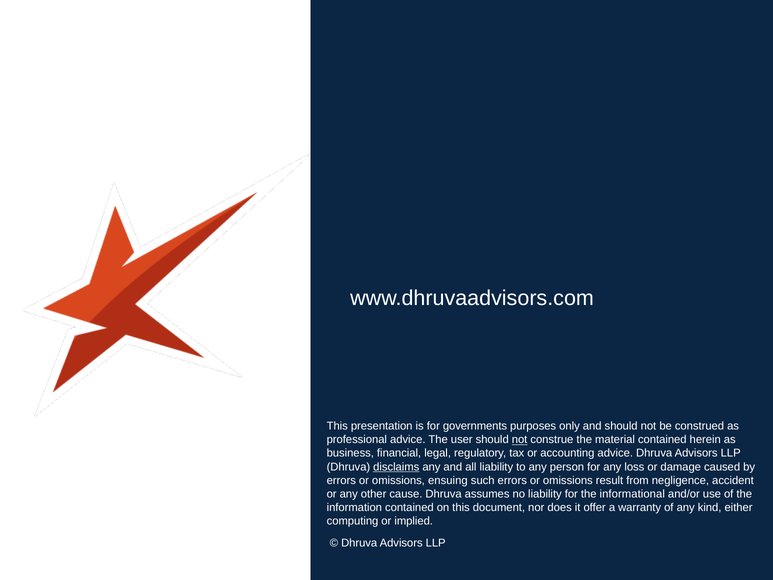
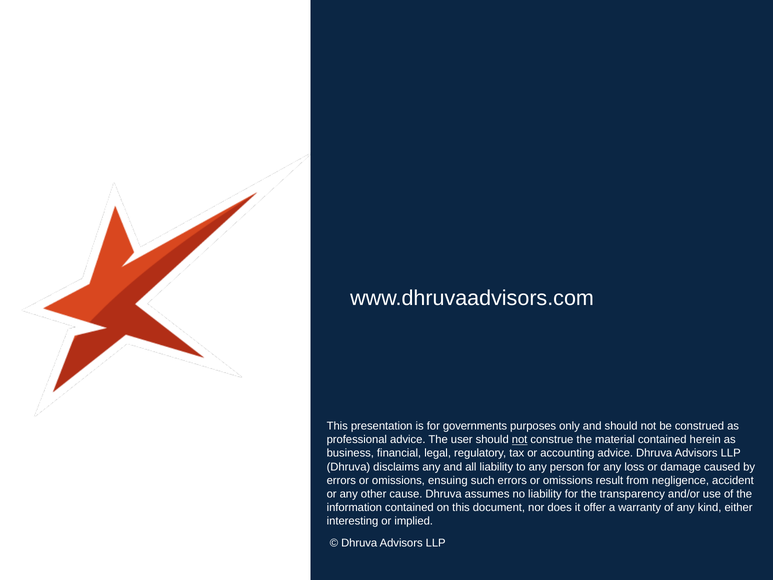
disclaims underline: present -> none (396, 467)
informational: informational -> transparency (632, 494)
computing: computing -> interesting (353, 521)
